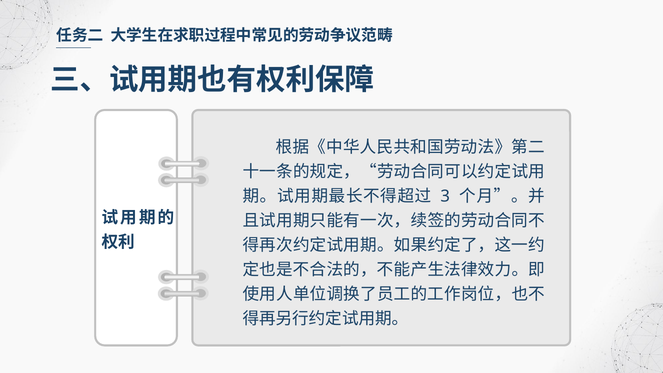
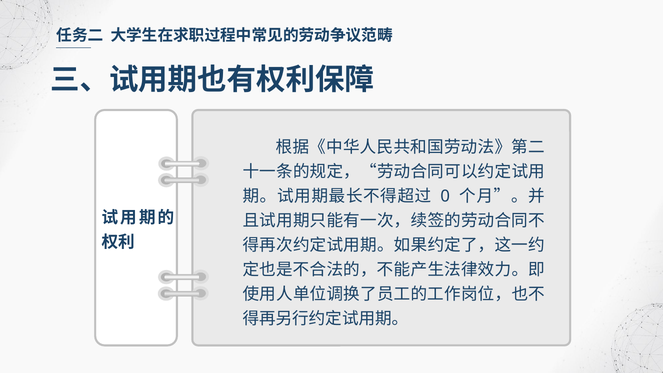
3: 3 -> 0 (445, 196)
